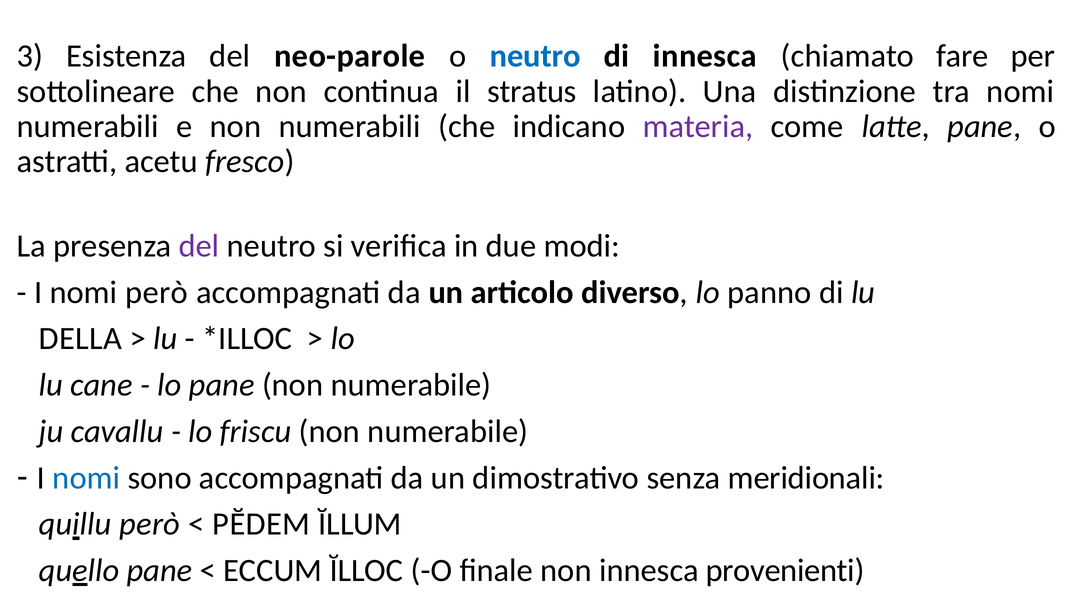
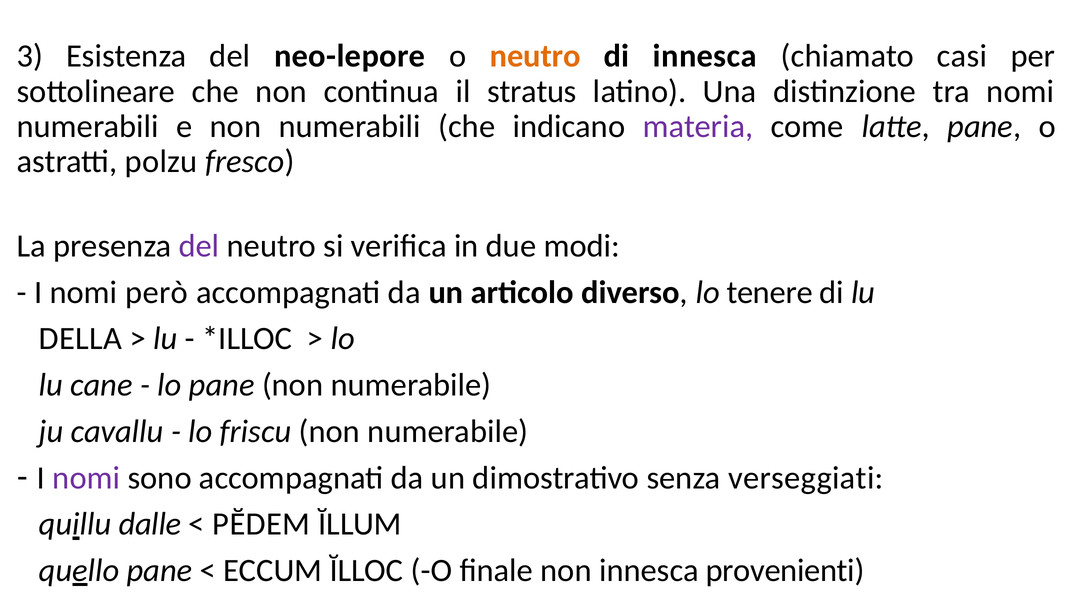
neo-parole: neo-parole -> neo-lepore (350, 56)
neutro colour: blue -> orange (535, 56)
fare: fare -> casi (962, 56)
acetu: acetu -> polzu (161, 162)
panno: panno -> tenere (770, 292)
nomi colour: blue -> purple (86, 478)
meridionali: meridionali -> verseggiati (806, 478)
quillu però: però -> dalle (150, 524)
